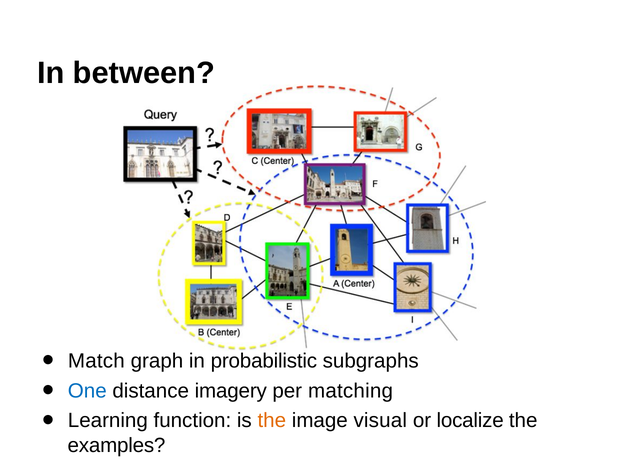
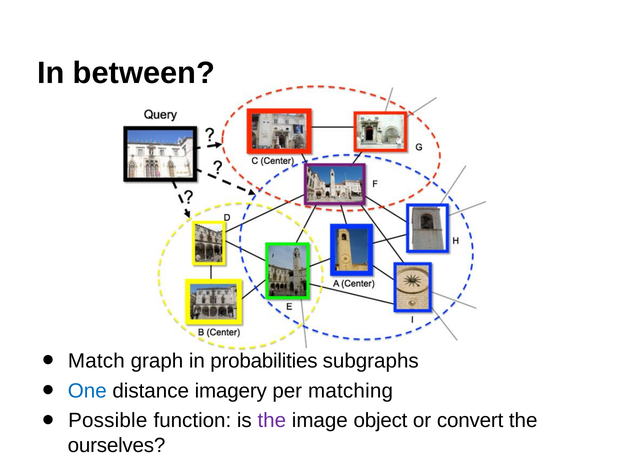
probabilistic: probabilistic -> probabilities (264, 361)
Learning: Learning -> Possible (108, 420)
the colour: orange -> purple (272, 420)
visual: visual -> object (380, 420)
localize: localize -> convert (470, 420)
examples: examples -> ourselves (117, 445)
